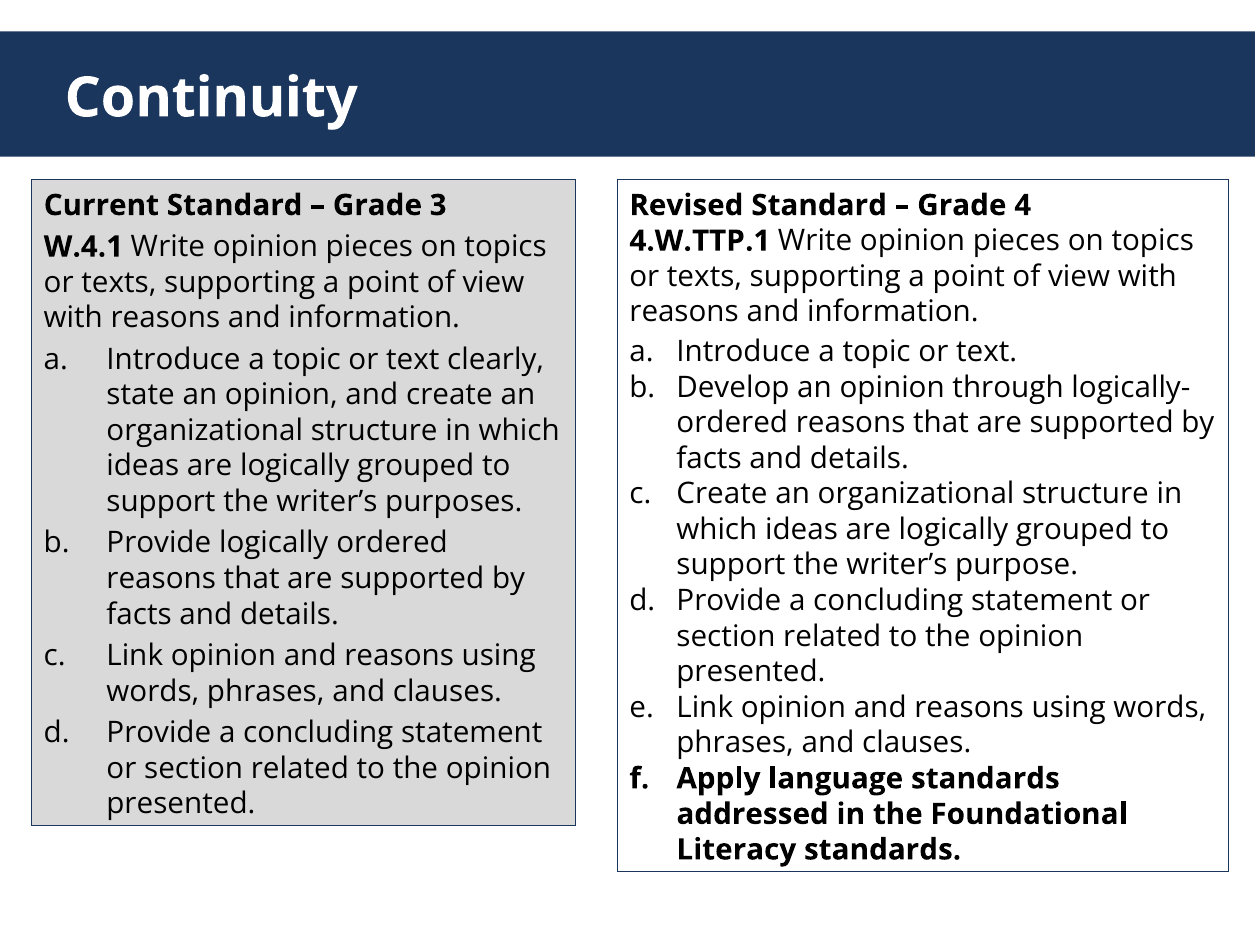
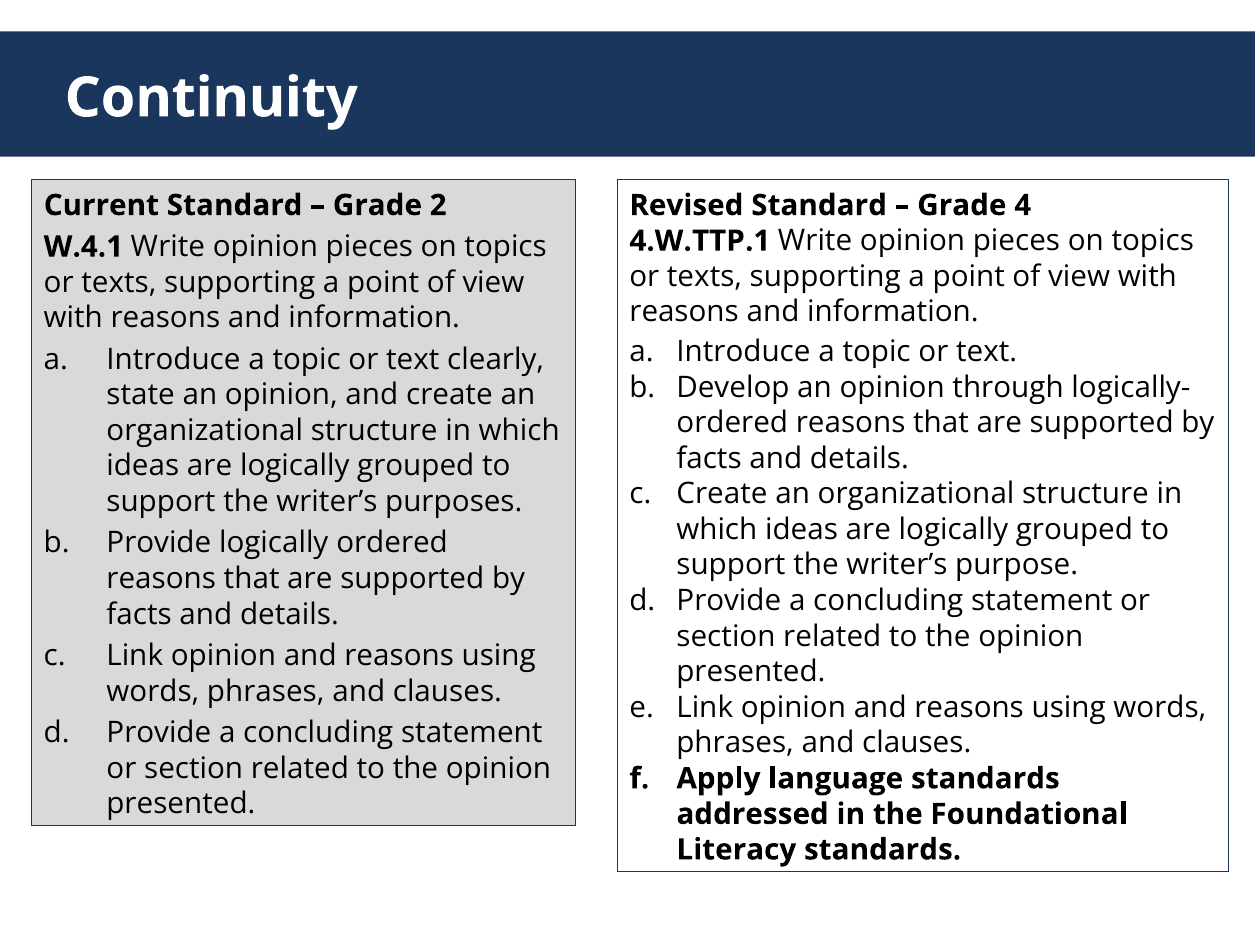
3: 3 -> 2 (438, 205)
